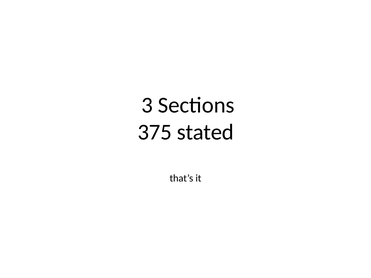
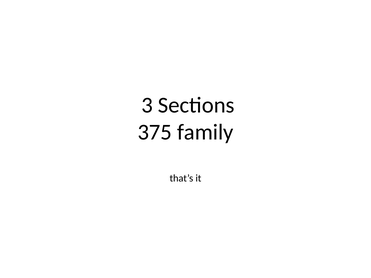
stated: stated -> family (205, 132)
